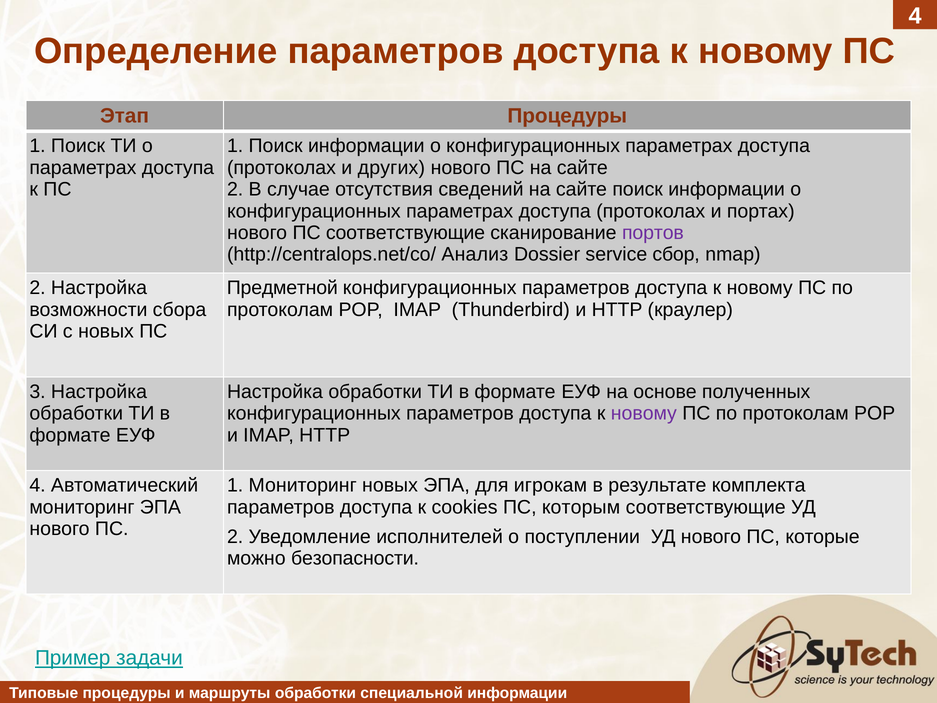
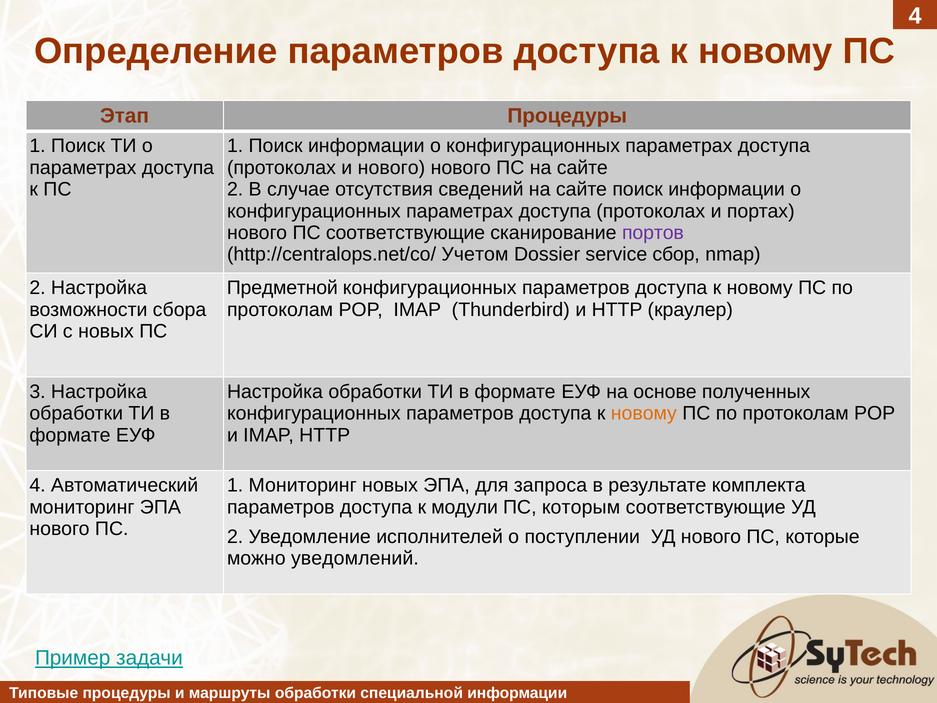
и других: других -> нового (391, 168)
Анализ: Анализ -> Учетом (475, 254)
новому colour: purple -> orange (644, 413)
игрокам: игрокам -> запроса (550, 485)
cookies: cookies -> модули (465, 507)
безопасности: безопасности -> уведомлений (355, 558)
